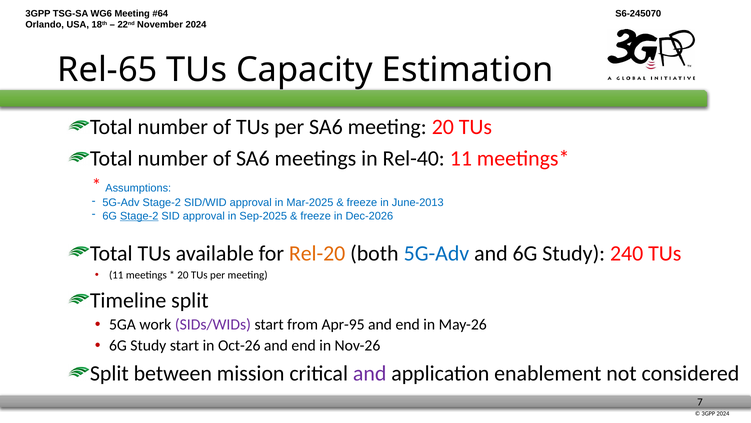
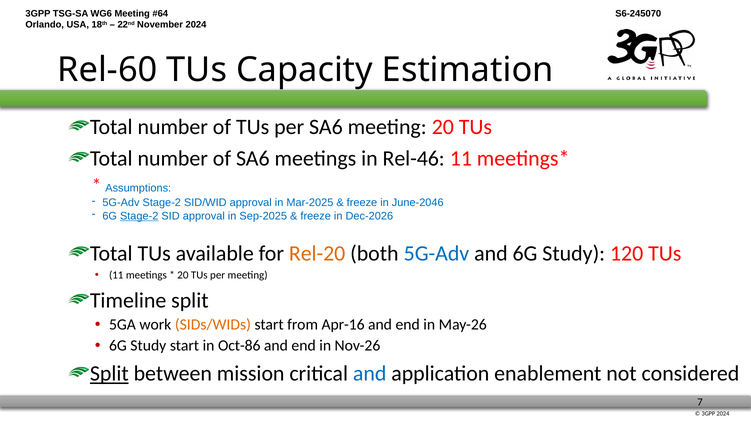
Rel-65: Rel-65 -> Rel-60 (107, 70)
Rel-40: Rel-40 -> Rel-46 (414, 158)
June-2013: June-2013 -> June-2046 (418, 203)
240: 240 -> 120 (627, 253)
SIDs/WIDs colour: purple -> orange (213, 324)
Apr-95: Apr-95 -> Apr-16 (343, 324)
Oct-26: Oct-26 -> Oct-86 (239, 345)
Split underline: none -> present (109, 373)
and colour: purple -> blue (370, 373)
